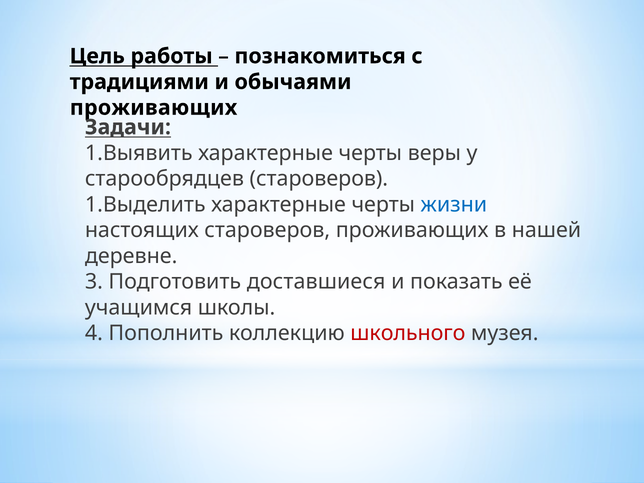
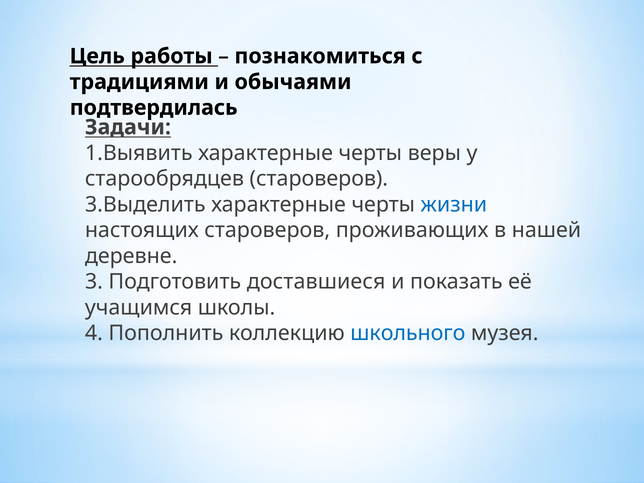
проживающих: проживающих -> подтвердилась (154, 108)
1.Выделить: 1.Выделить -> 3.Выделить (145, 204)
школьного colour: red -> blue (408, 333)
